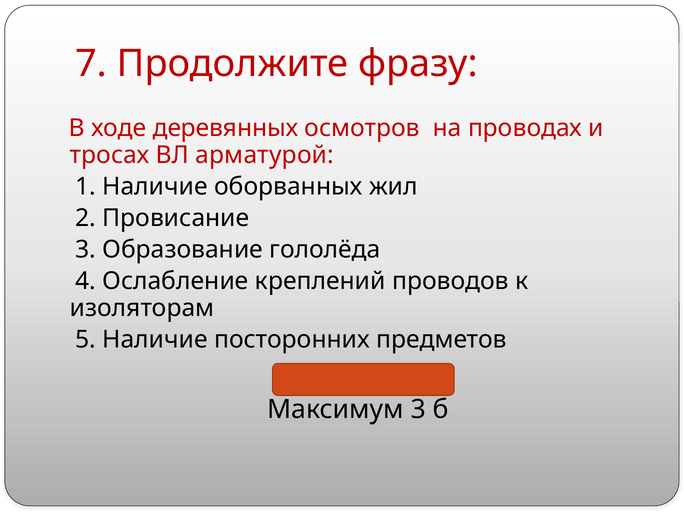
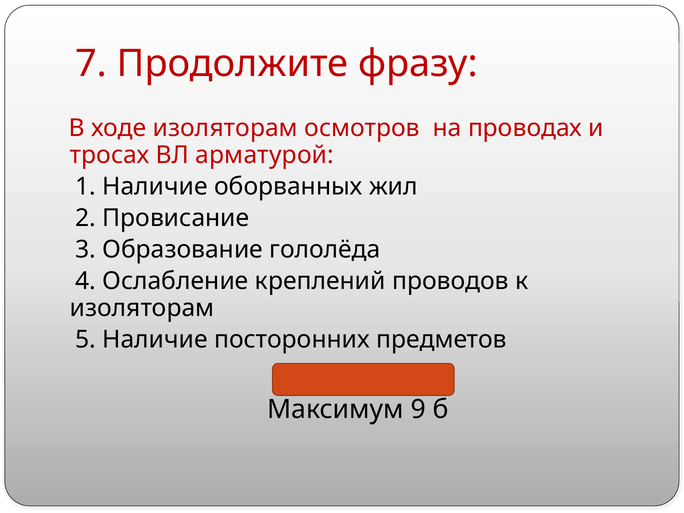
ходе деревянных: деревянных -> изоляторам (225, 128)
Максимум 3: 3 -> 9 (418, 409)
